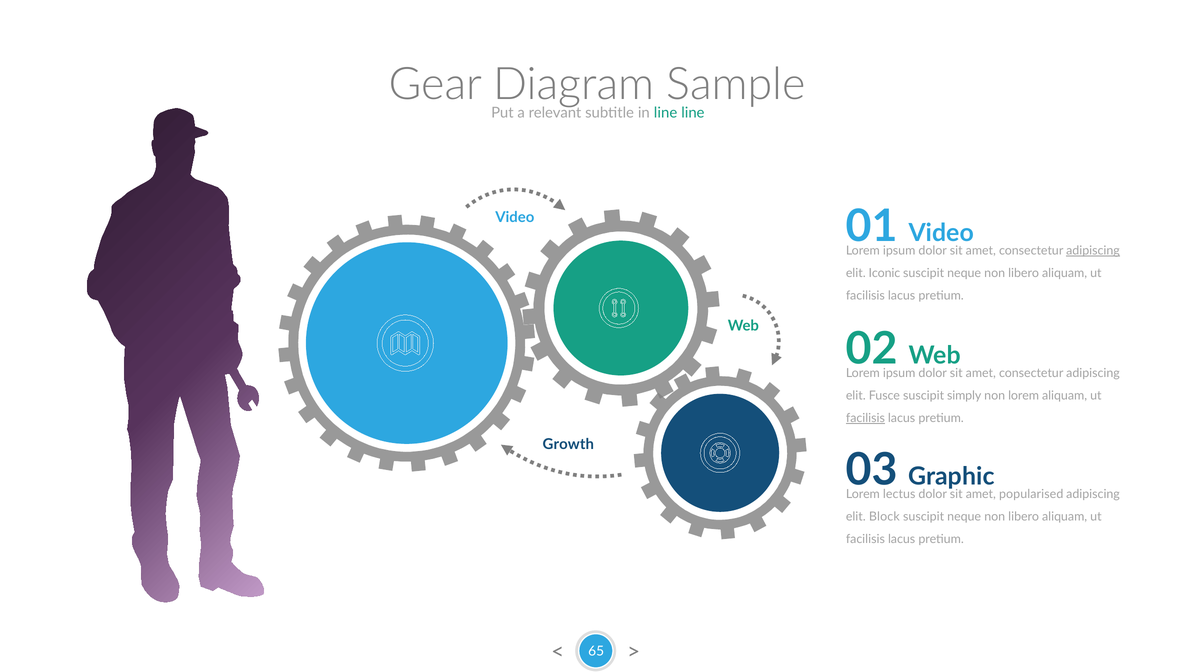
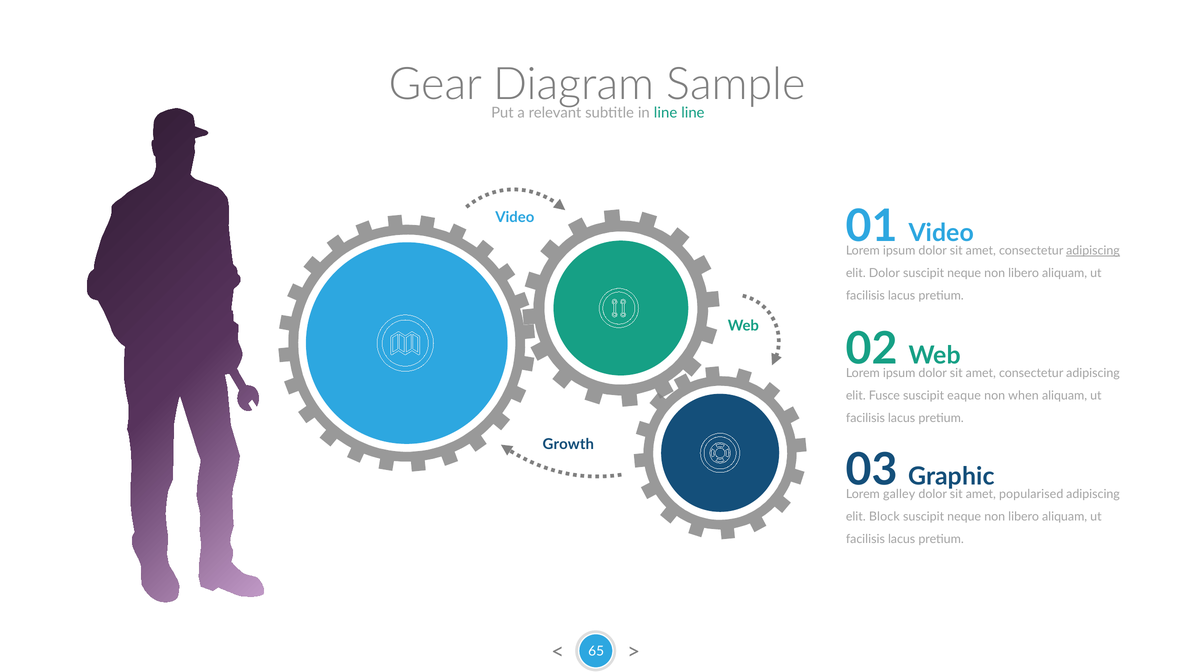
elit Iconic: Iconic -> Dolor (884, 273)
simply: simply -> eaque (964, 396)
non lorem: lorem -> when (1023, 396)
facilisis underline: present -> none (865, 418)
lectus: lectus -> galley (899, 494)
